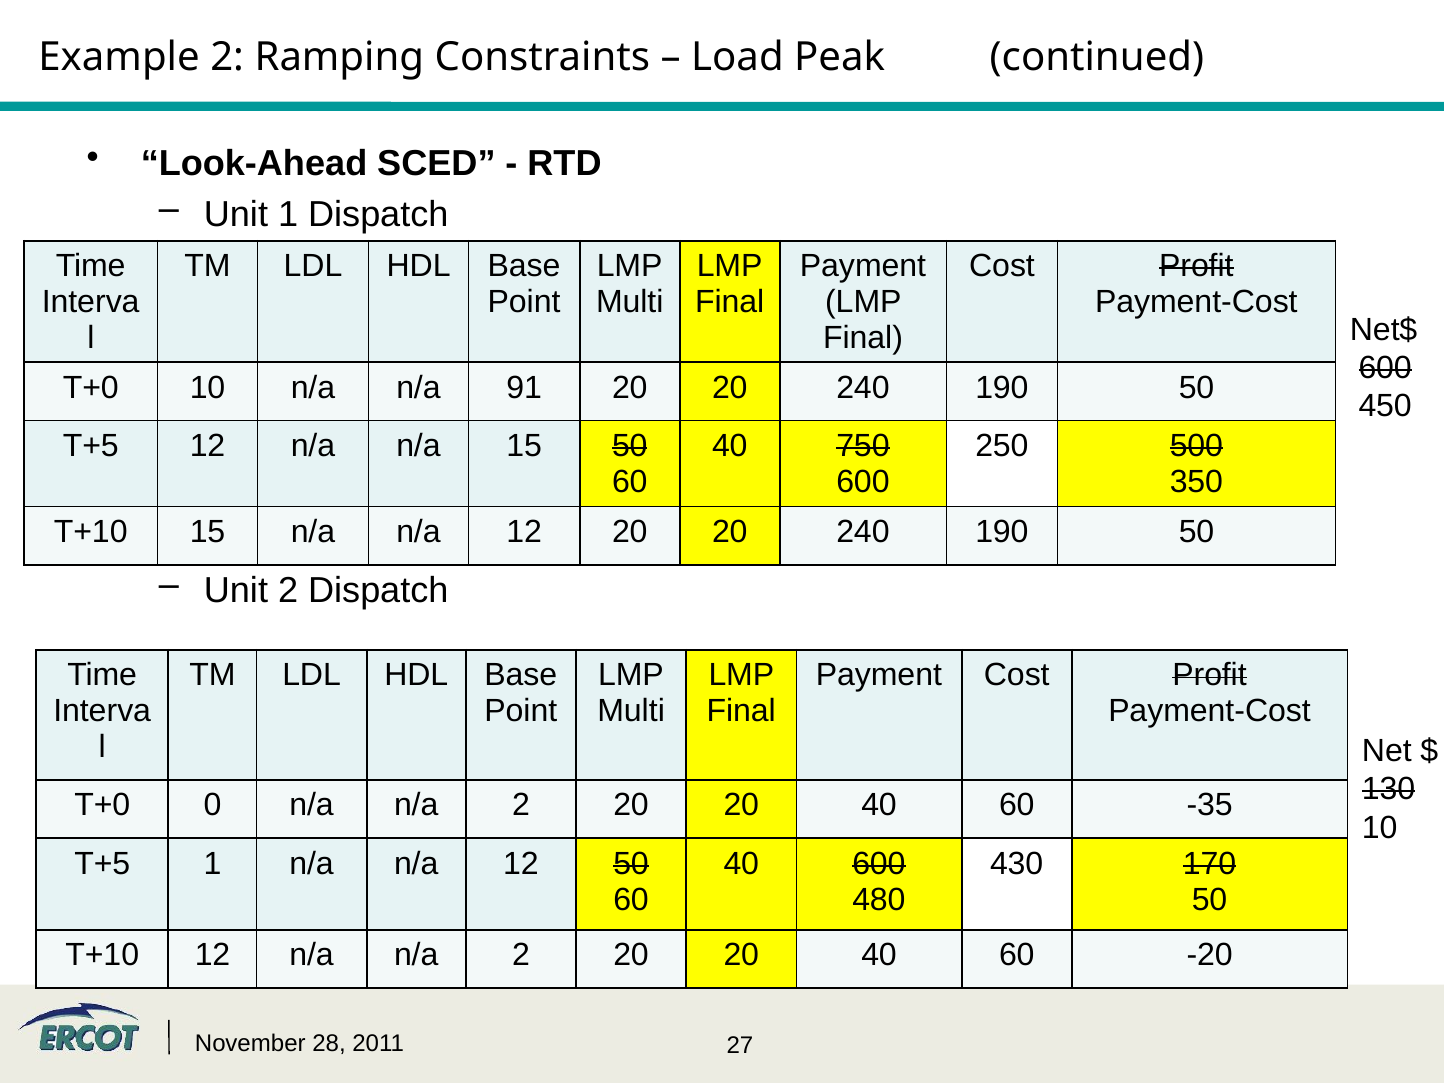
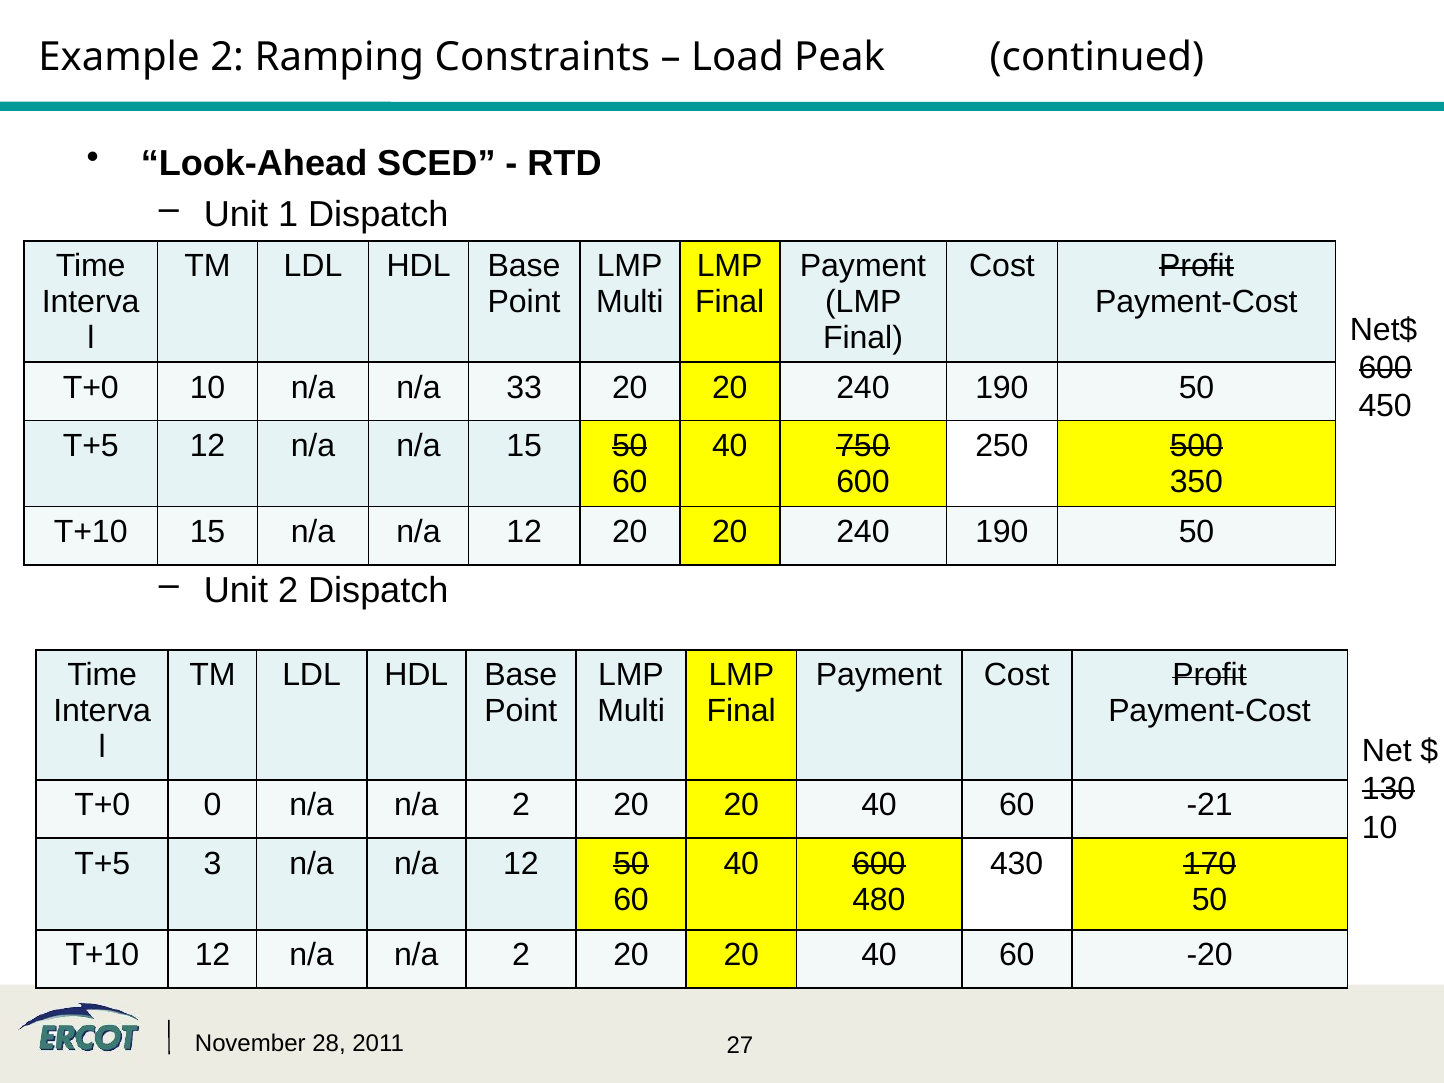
91: 91 -> 33 (524, 388)
-35: -35 -> -21 (1210, 805)
T+5 1: 1 -> 3 (213, 864)
